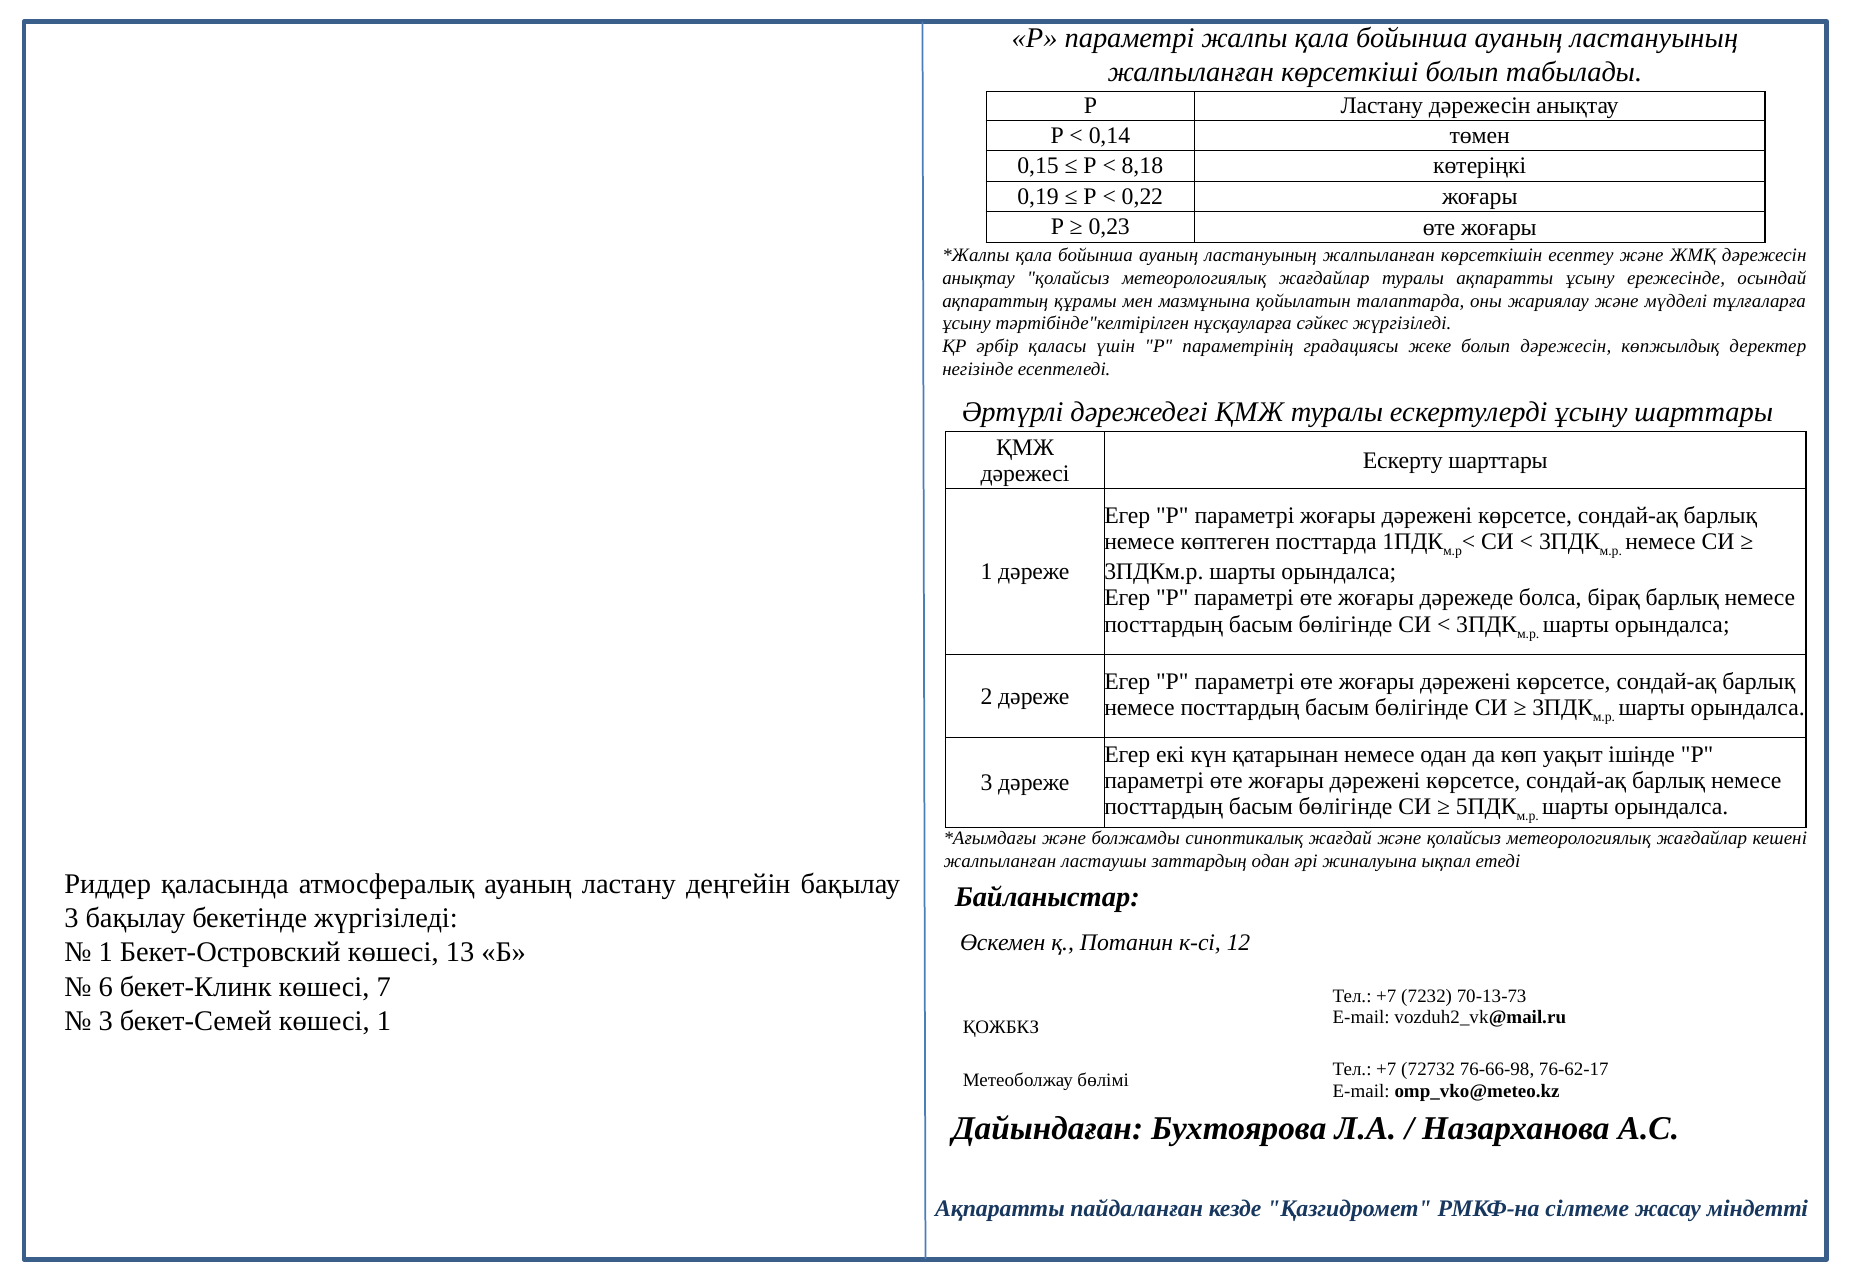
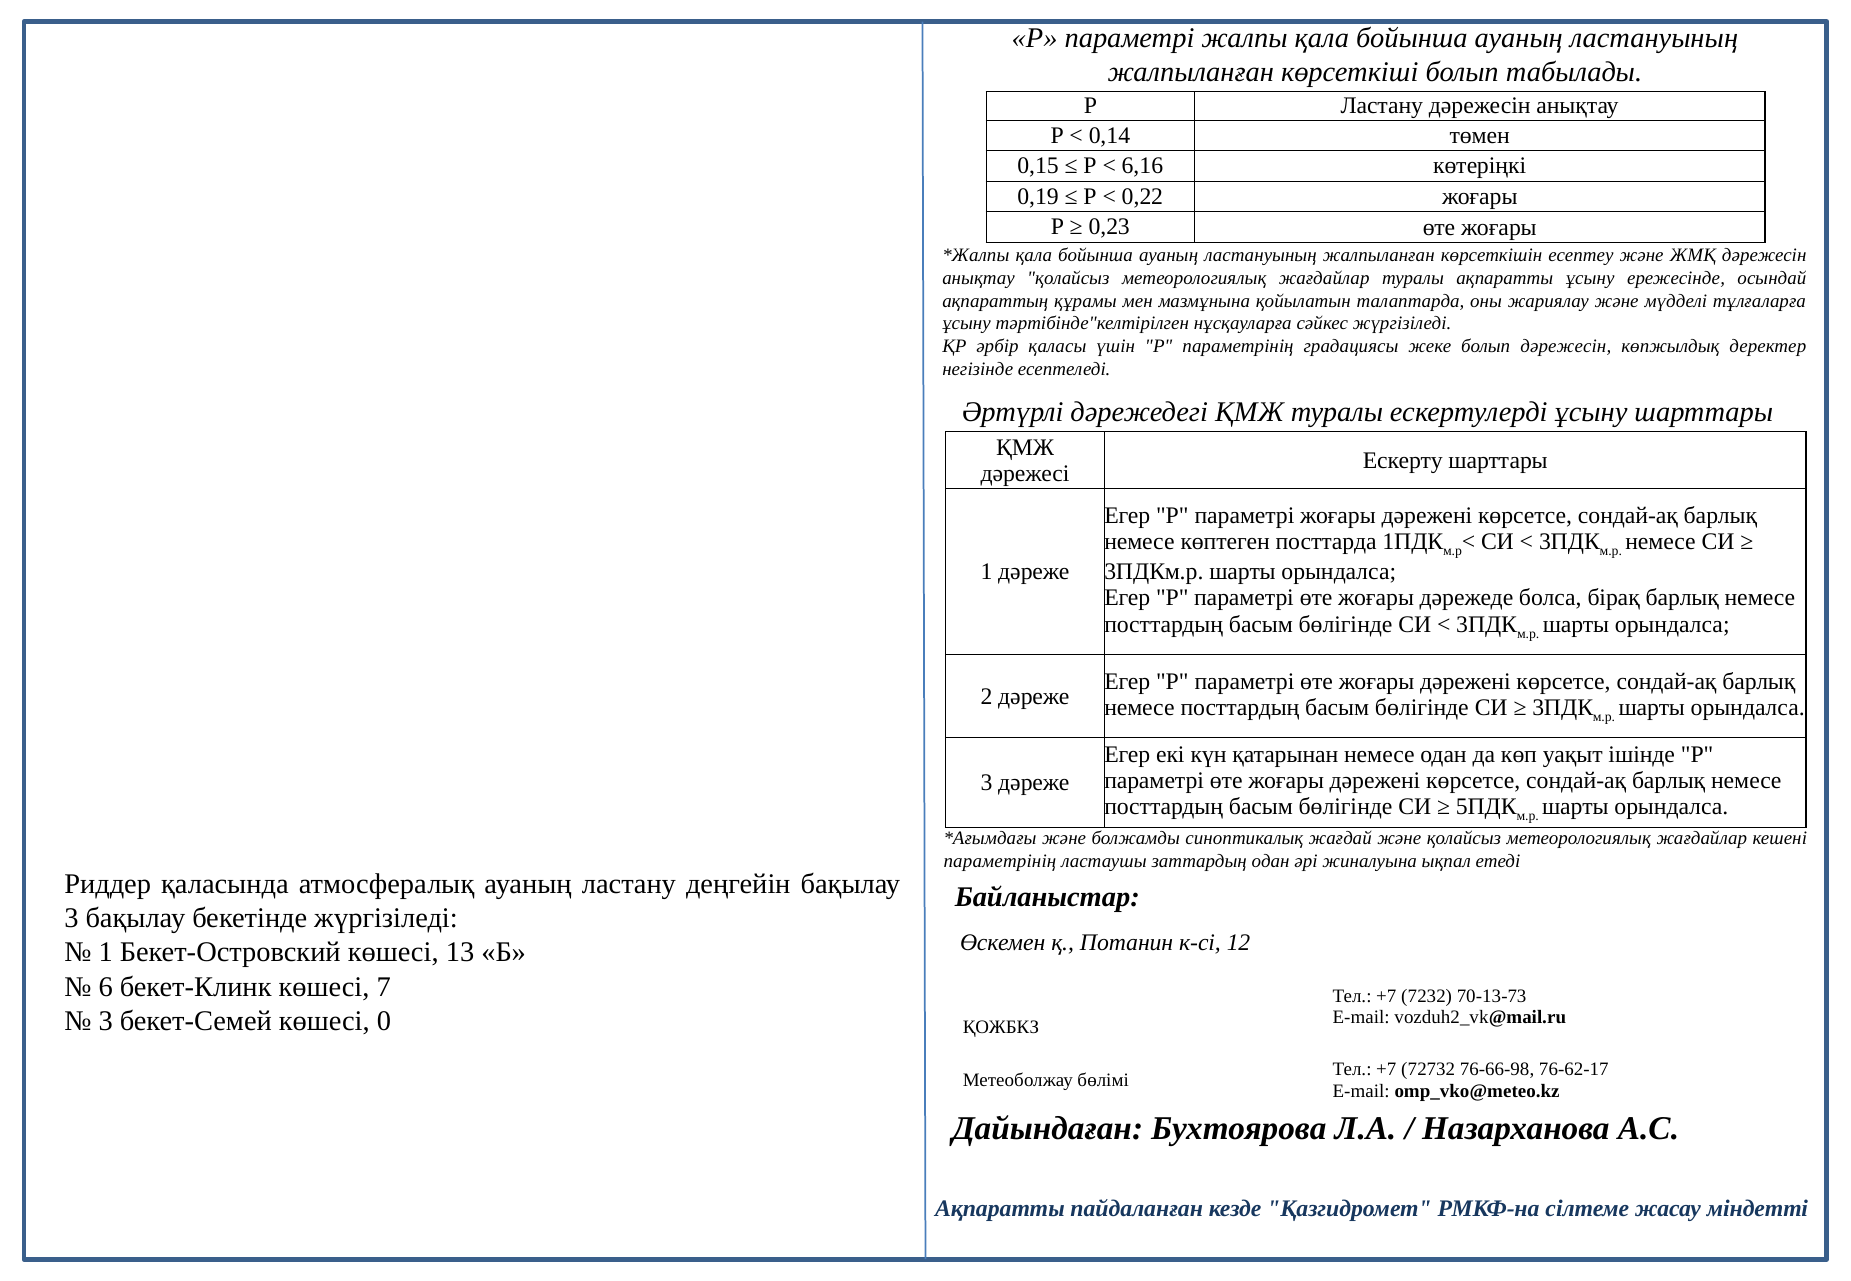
8,18: 8,18 -> 6,16 (1142, 166)
жалпыланған: жалпыланған -> параметрінің (1000, 861)
көшесі 1: 1 -> 0 (384, 1021)
